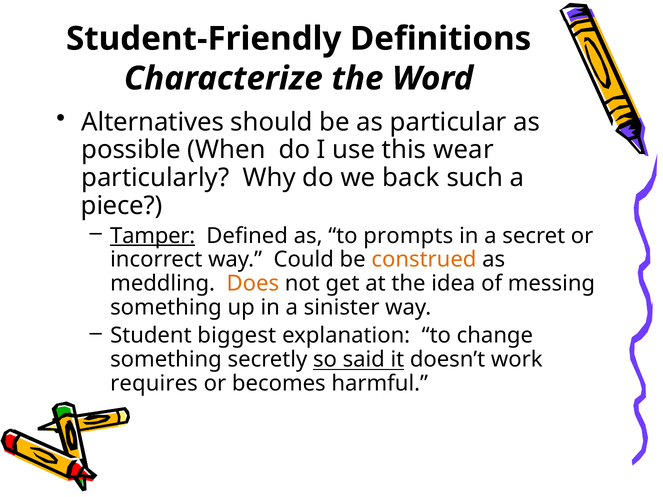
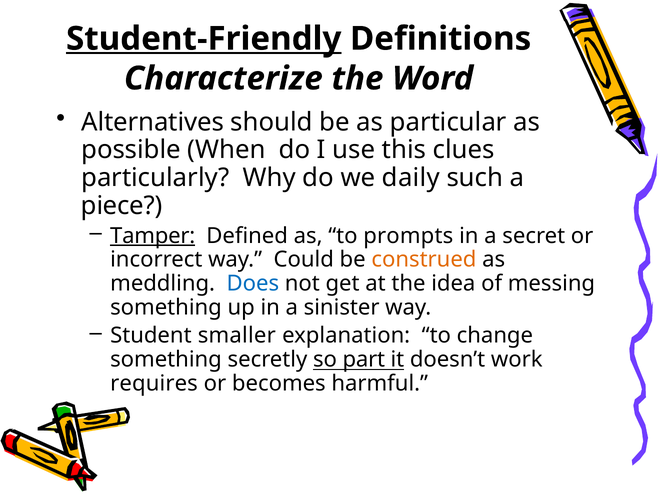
Student-Friendly underline: none -> present (204, 39)
wear: wear -> clues (464, 150)
back: back -> daily (411, 178)
Does colour: orange -> blue (253, 284)
biggest: biggest -> smaller (237, 336)
said: said -> part (364, 360)
